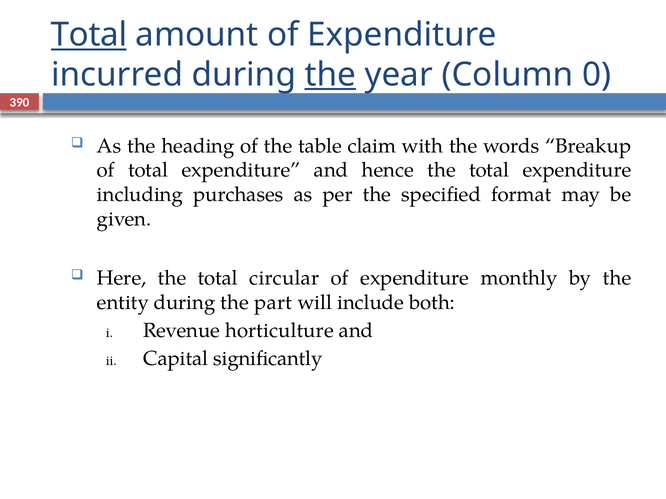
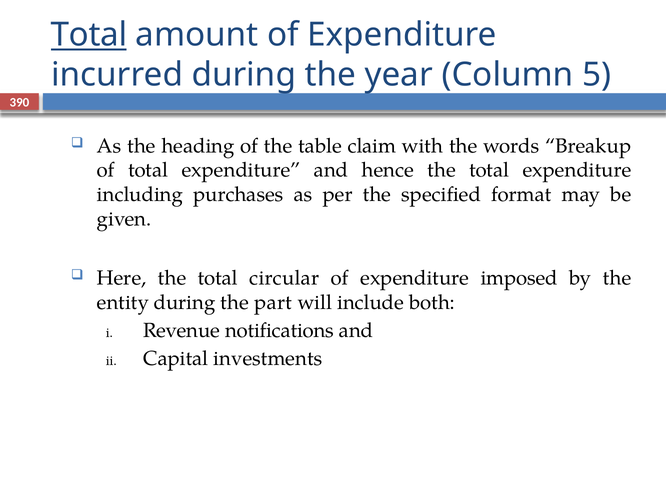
the underline: present -> none (330, 75)
0: 0 -> 5 (597, 75)
monthly: monthly -> imposed (519, 278)
horticulture: horticulture -> notifications (280, 331)
significantly: significantly -> investments (268, 359)
